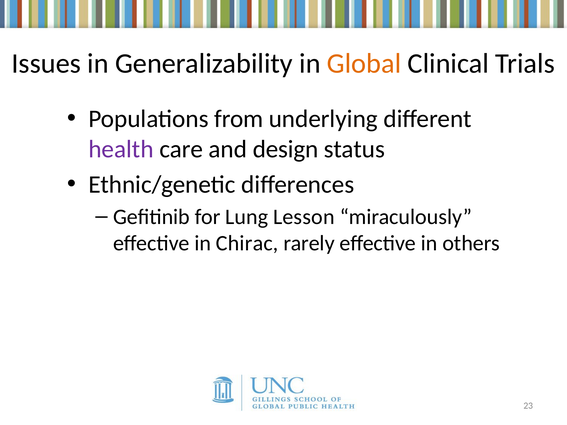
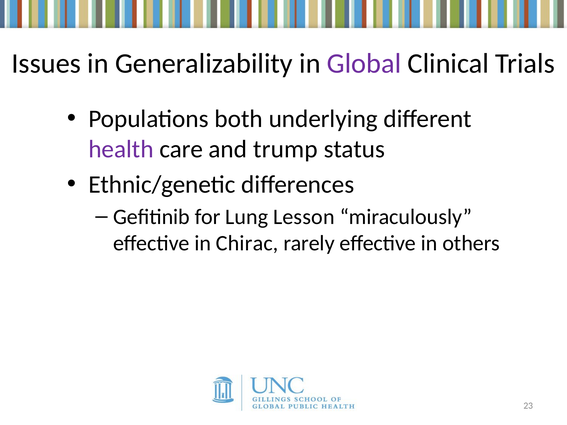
Global colour: orange -> purple (364, 63)
from: from -> both (239, 119)
design: design -> trump (285, 149)
